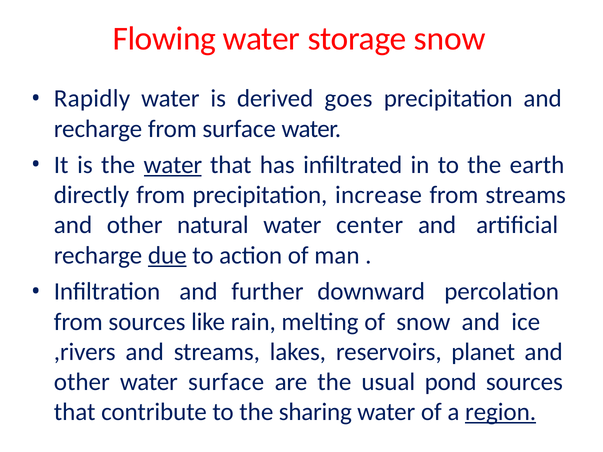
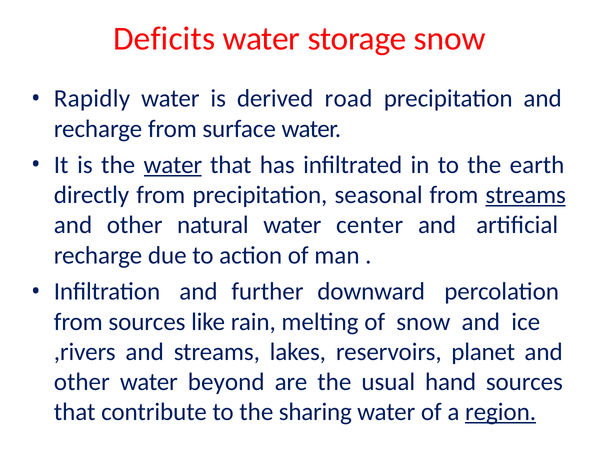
Flowing: Flowing -> Deficits (164, 39)
goes: goes -> road (348, 99)
increase: increase -> seasonal (379, 195)
streams underline: none -> present (526, 195)
due underline: present -> none (167, 255)
water surface: surface -> beyond (226, 382)
pond: pond -> hand (451, 382)
